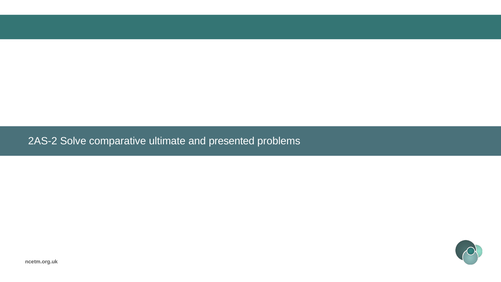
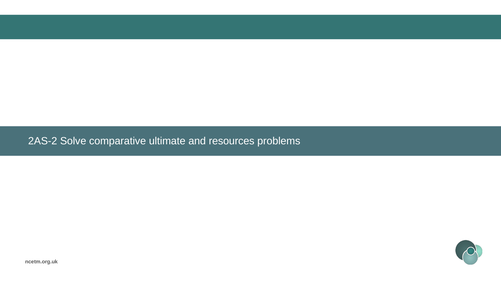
presented: presented -> resources (232, 141)
